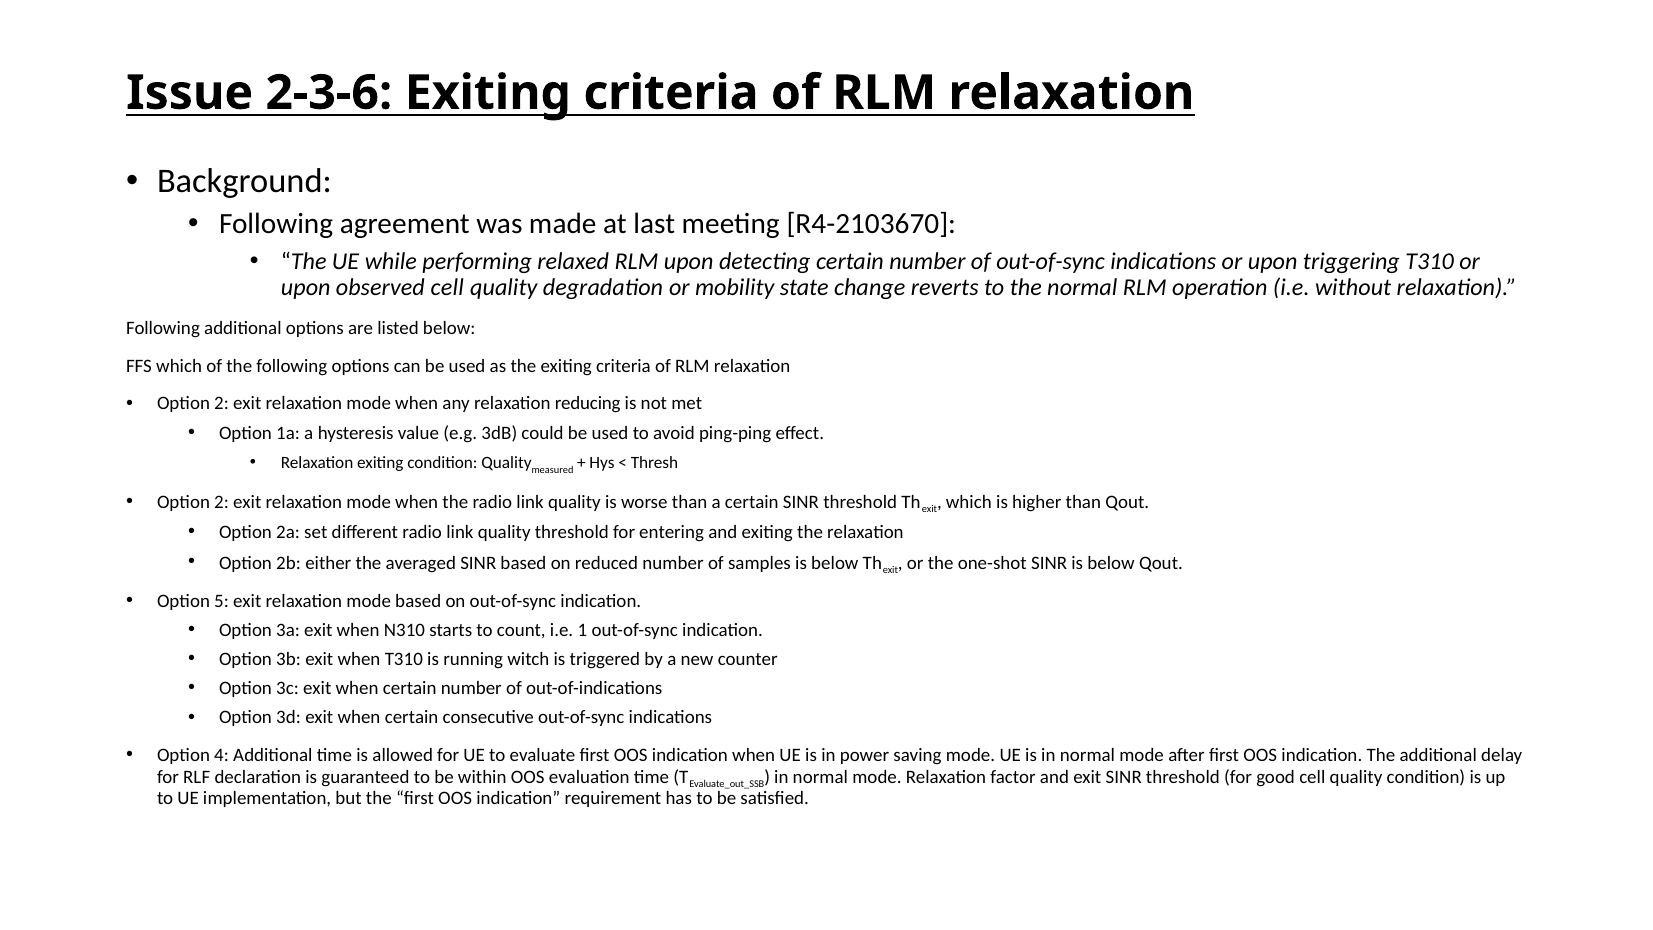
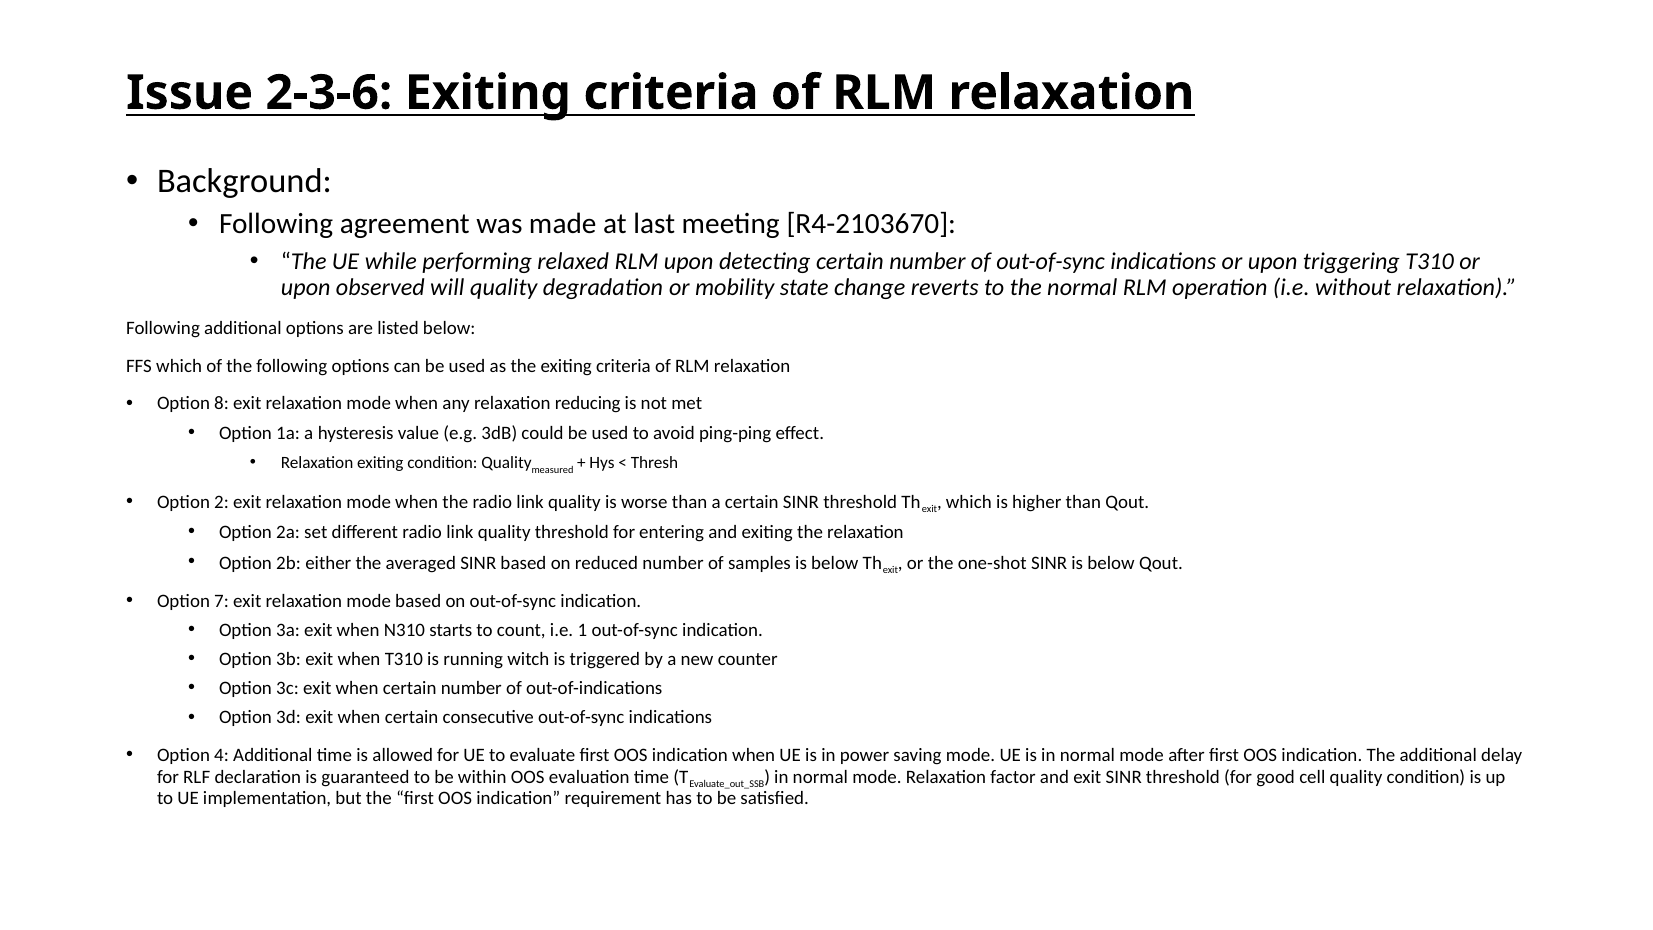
observed cell: cell -> will (447, 288)
2: 2 -> 8 (222, 404)
5: 5 -> 7 (222, 601)
